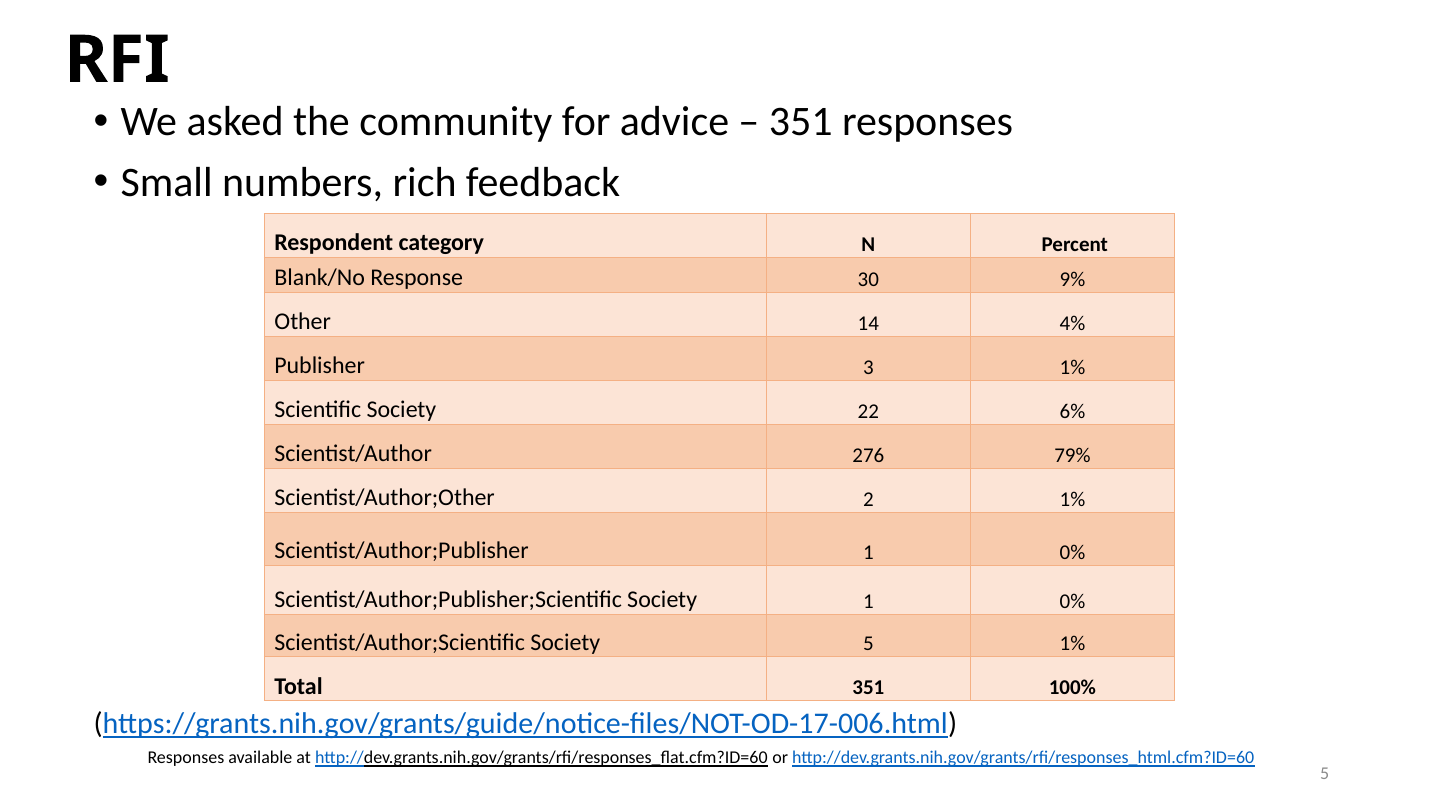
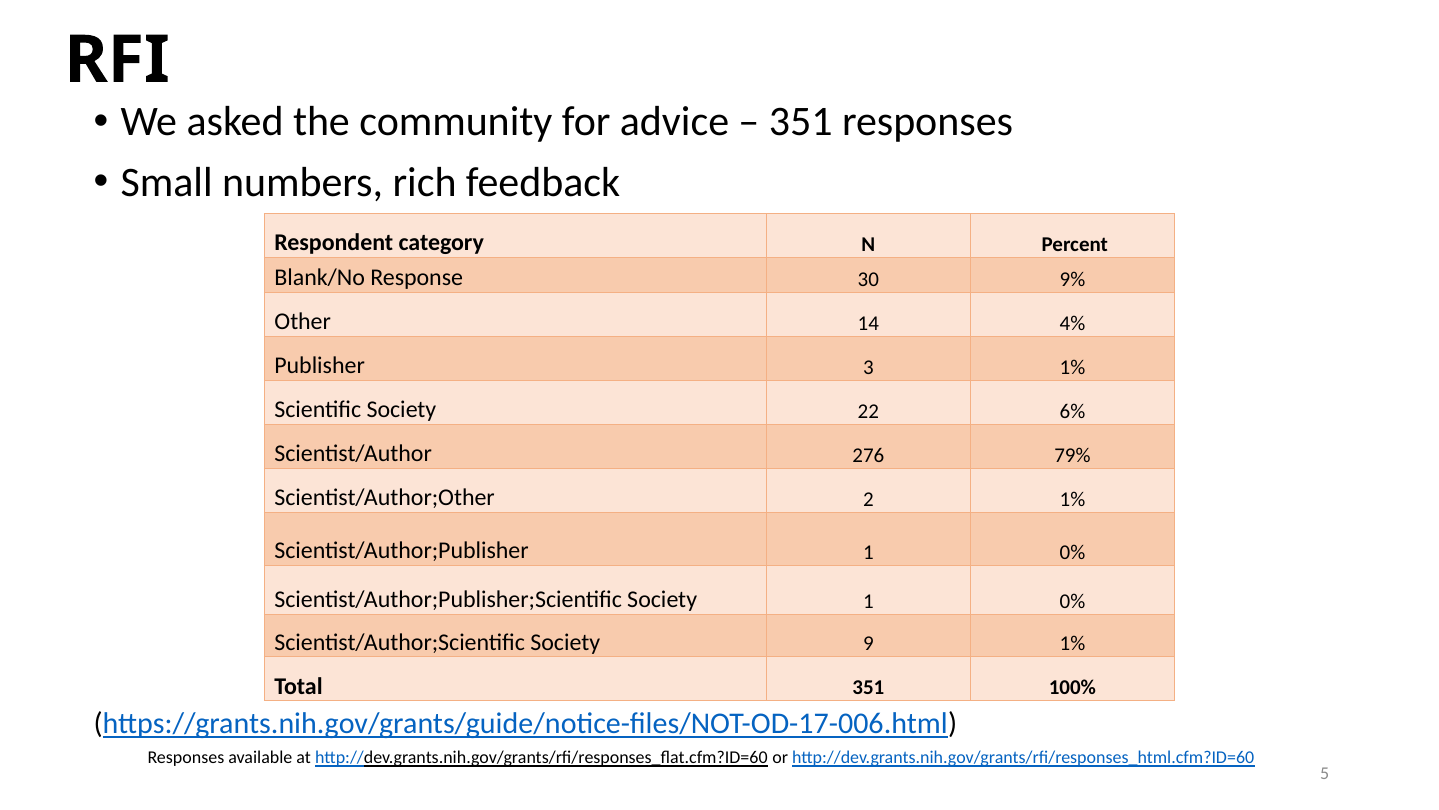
Society 5: 5 -> 9 (868, 644)
